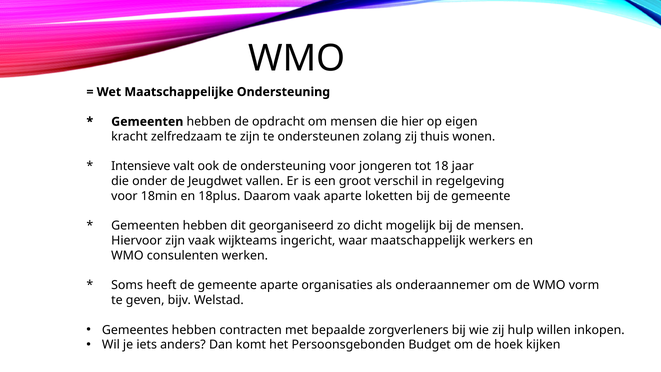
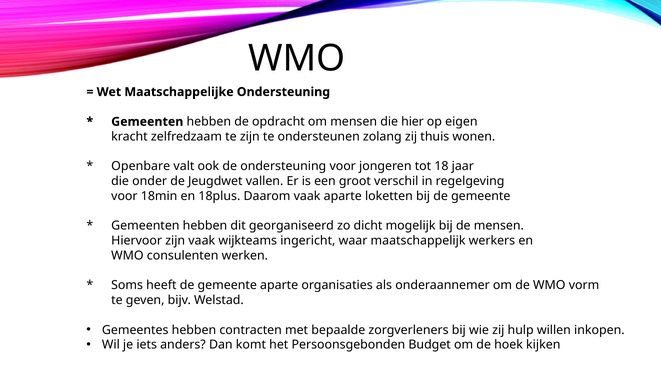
Intensieve: Intensieve -> Openbare (141, 166)
